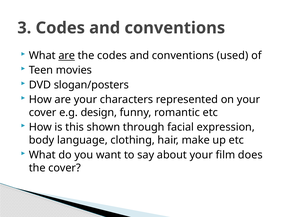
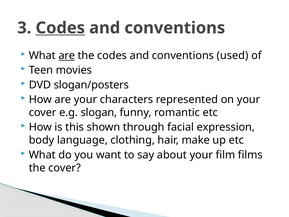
Codes underline: none -> present (60, 28)
design: design -> slogan (99, 112)
does: does -> films (250, 155)
